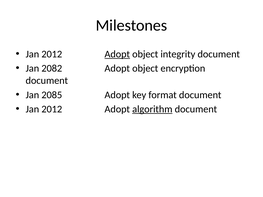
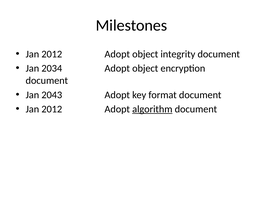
Adopt underline: present -> none (117, 54)
2082: 2082 -> 2034 (52, 68)
2085: 2085 -> 2043 (52, 95)
